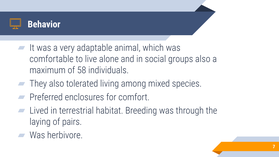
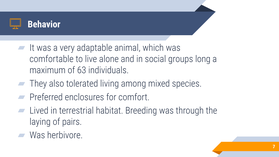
groups also: also -> long (203, 59)
58: 58 -> 63 (82, 70)
